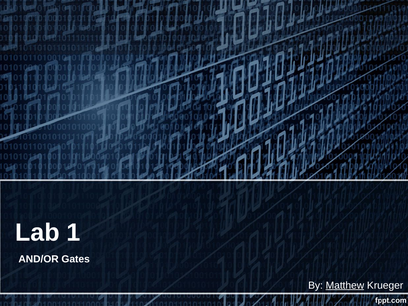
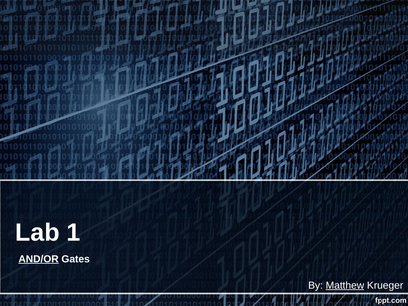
AND/OR underline: none -> present (39, 259)
